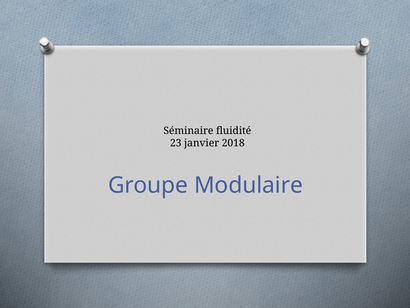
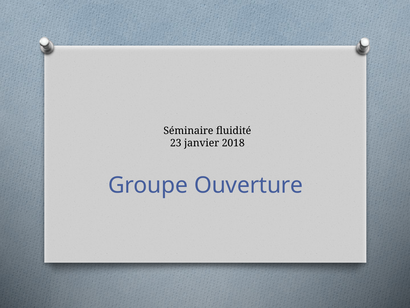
Modulaire: Modulaire -> Ouverture (249, 185)
